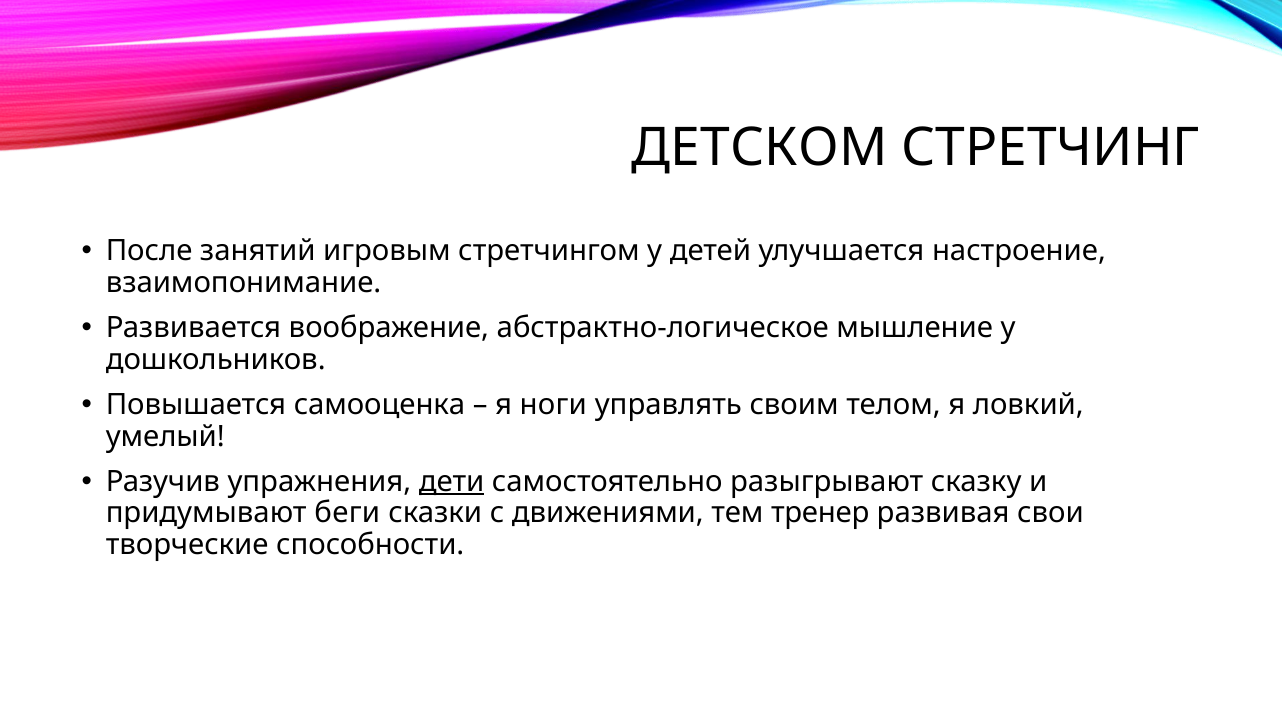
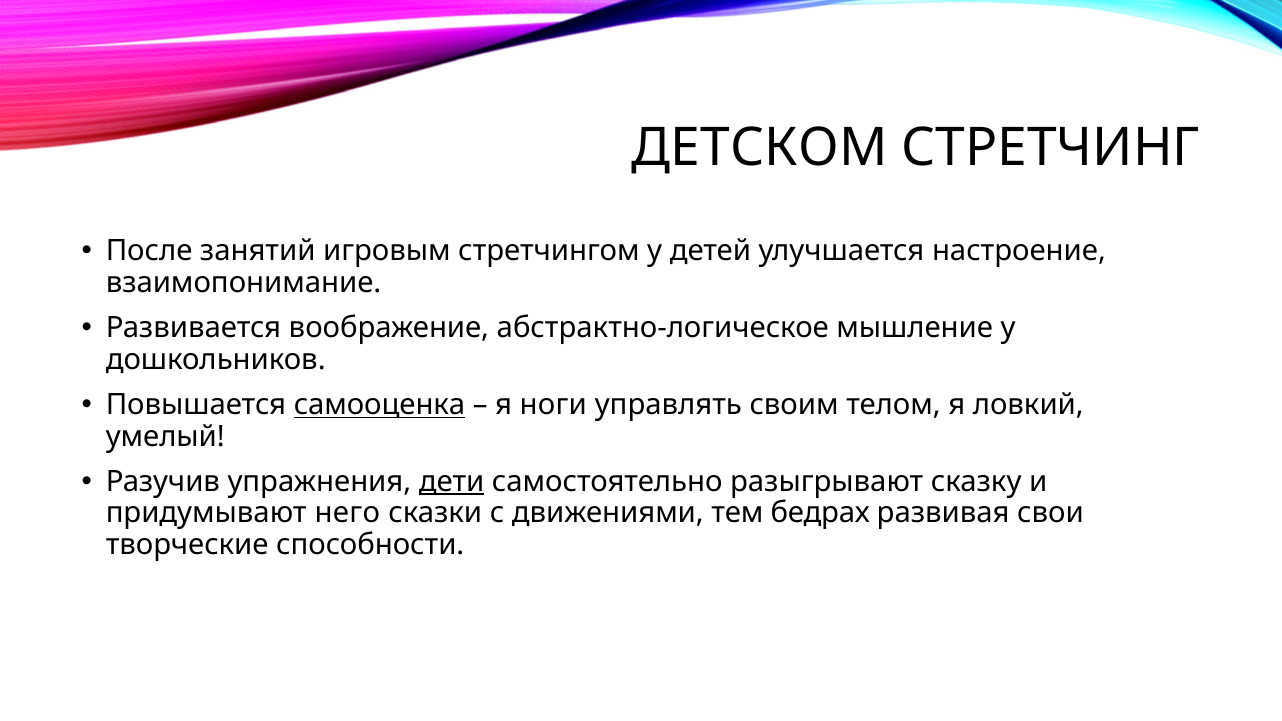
самооценка underline: none -> present (380, 405)
беги: беги -> него (347, 513)
тренер: тренер -> бедрах (820, 513)
